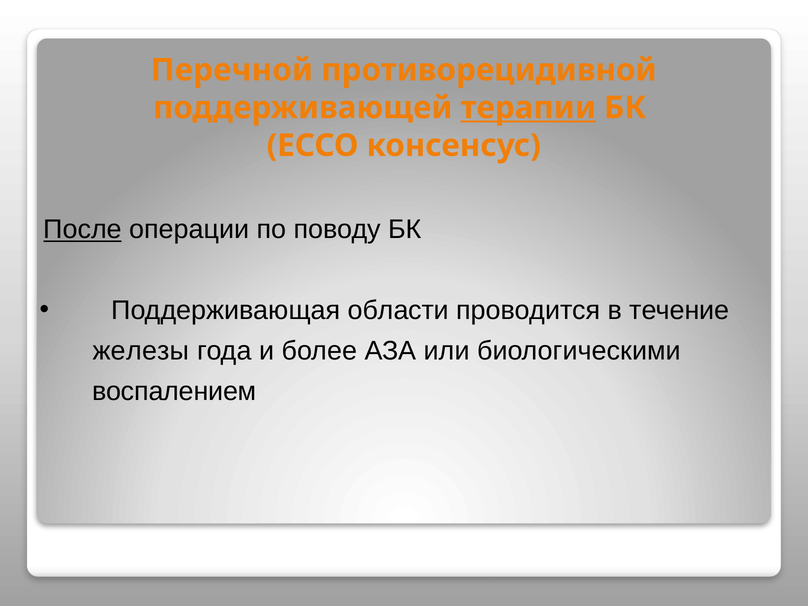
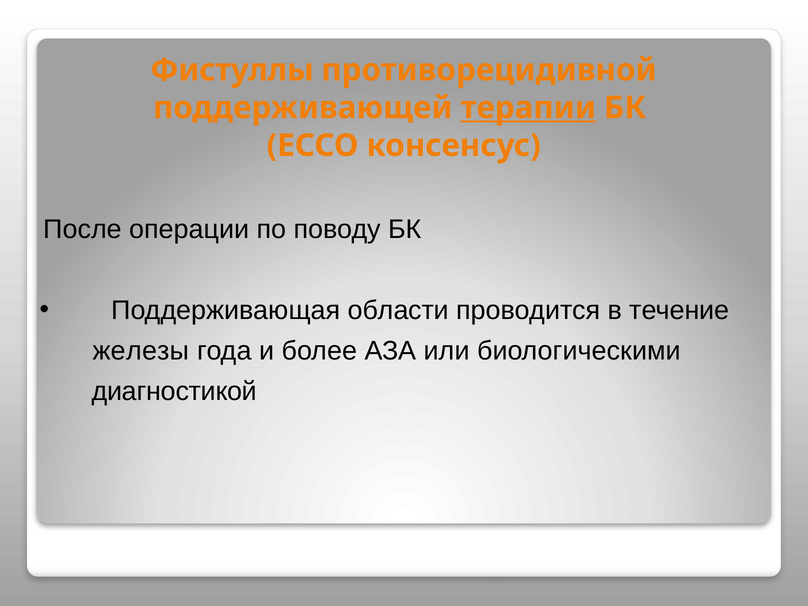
Перечной: Перечной -> Фистуллы (232, 70)
После underline: present -> none (82, 230)
воспалением: воспалением -> диагностикой (174, 391)
